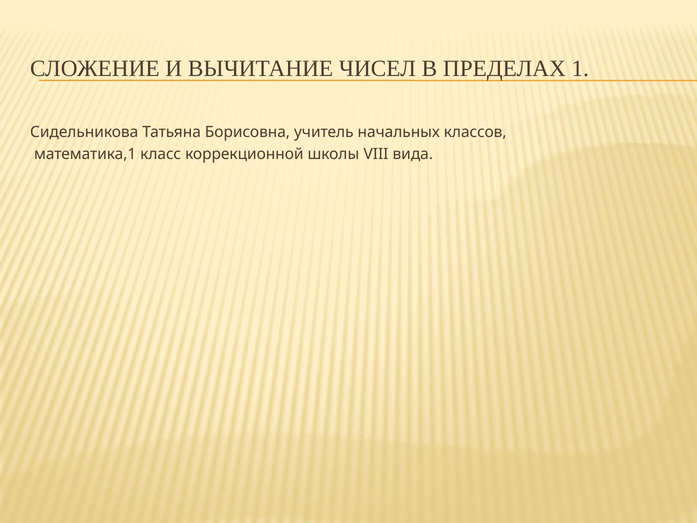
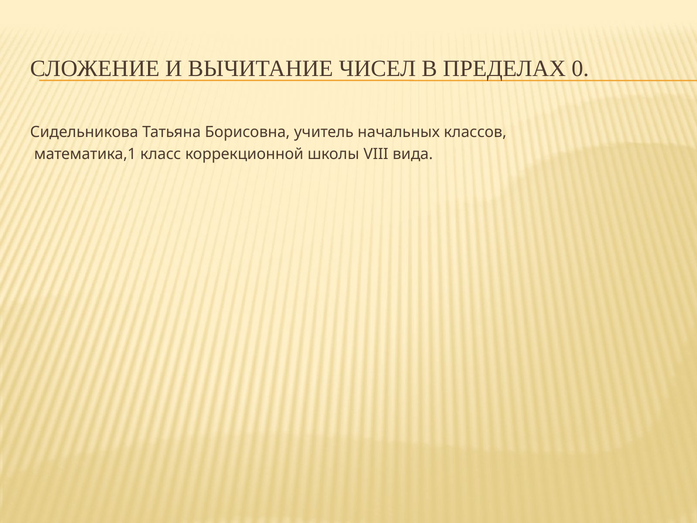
1: 1 -> 0 (580, 68)
